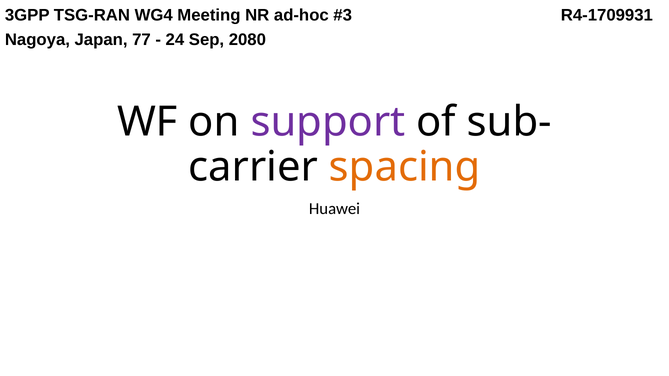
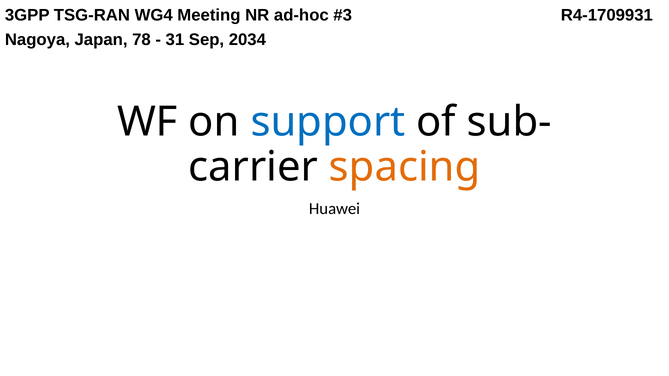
77: 77 -> 78 (141, 40)
24: 24 -> 31 (175, 40)
2080: 2080 -> 2034 (247, 40)
support colour: purple -> blue (328, 122)
